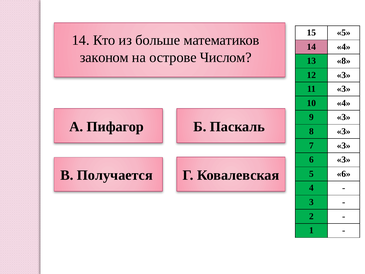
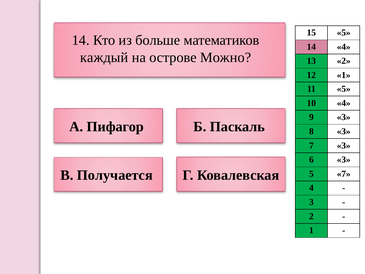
законом: законом -> каждый (104, 57)
Числом: Числом -> Можно (226, 57)
13 8: 8 -> 2 (344, 61)
12 3: 3 -> 1 (344, 75)
11 3: 3 -> 5 (344, 89)
5 6: 6 -> 7 (344, 174)
